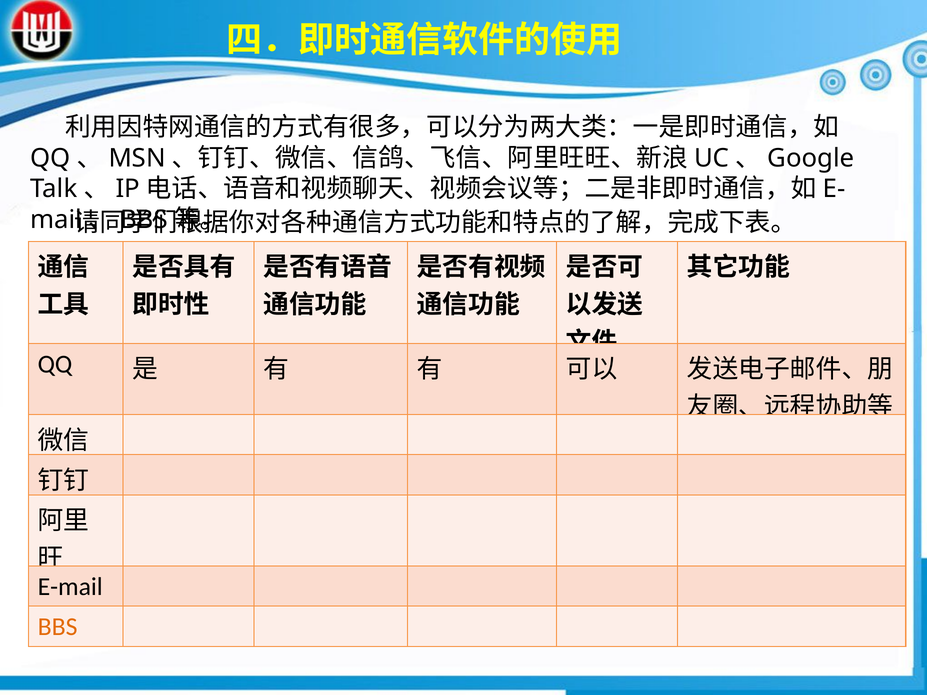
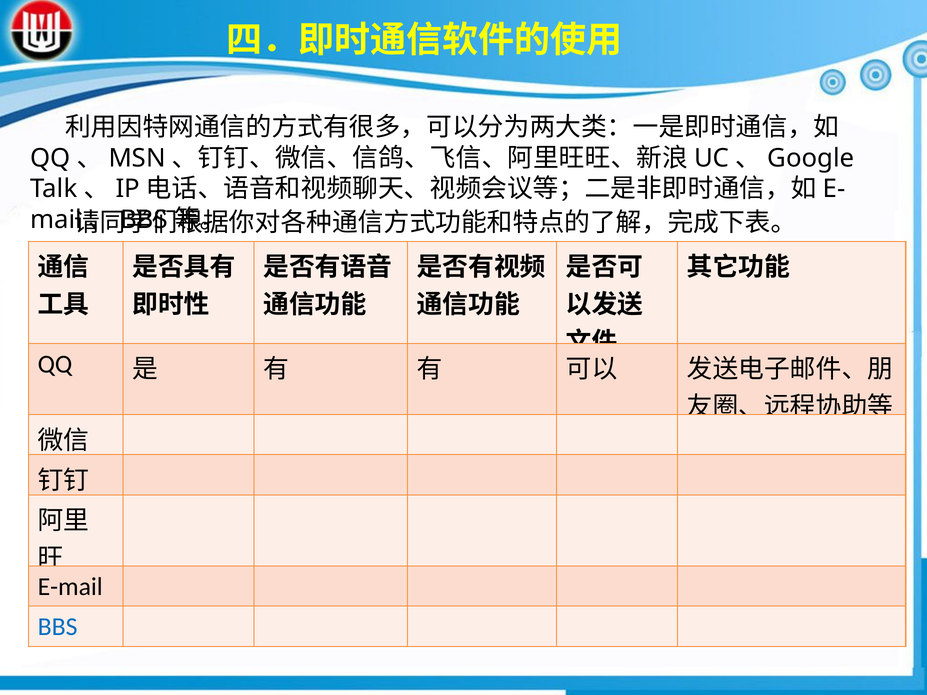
BBS colour: orange -> blue (58, 627)
